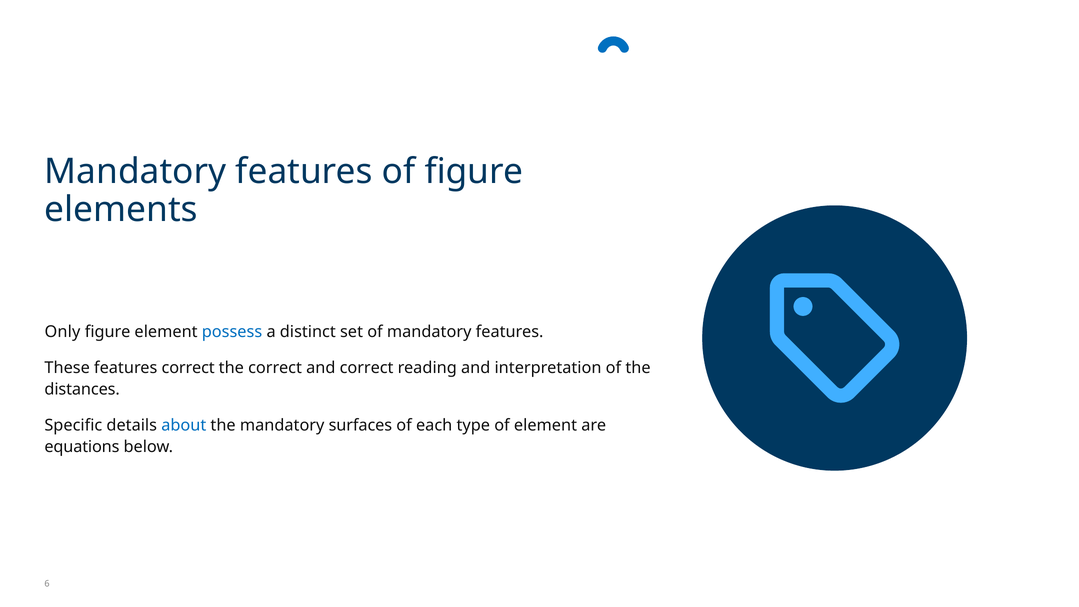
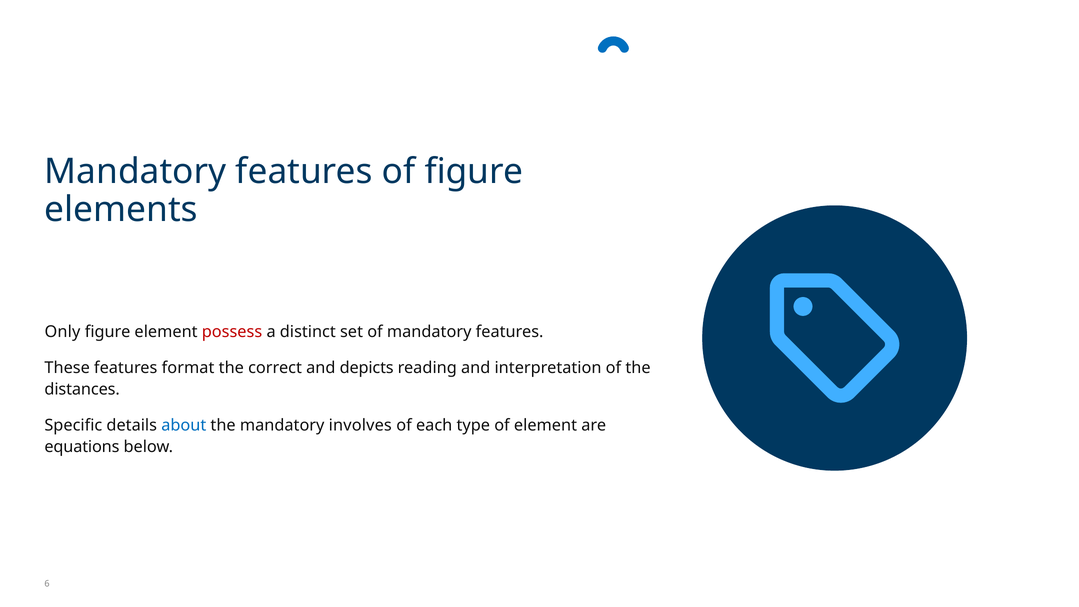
possess colour: blue -> red (232, 332)
features correct: correct -> format (188, 368)
and correct: correct -> depicts (367, 368)
surfaces: surfaces -> involves (360, 425)
